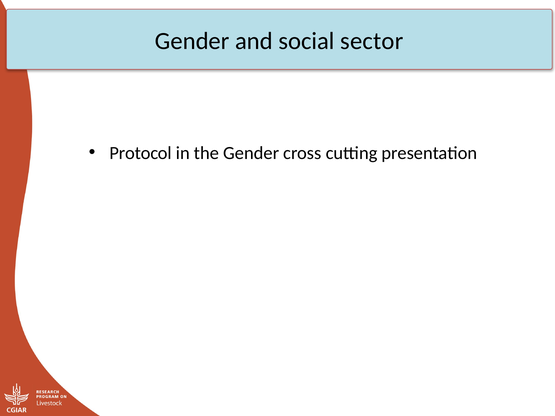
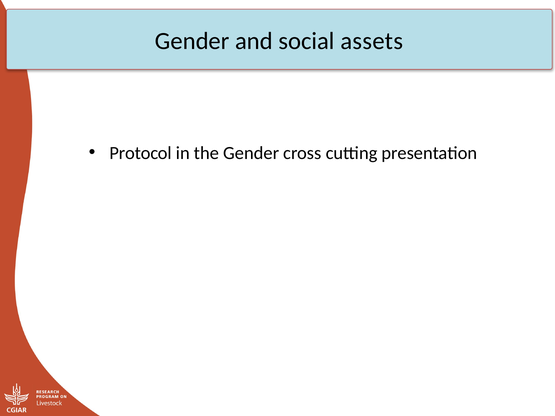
sector: sector -> assets (372, 41)
